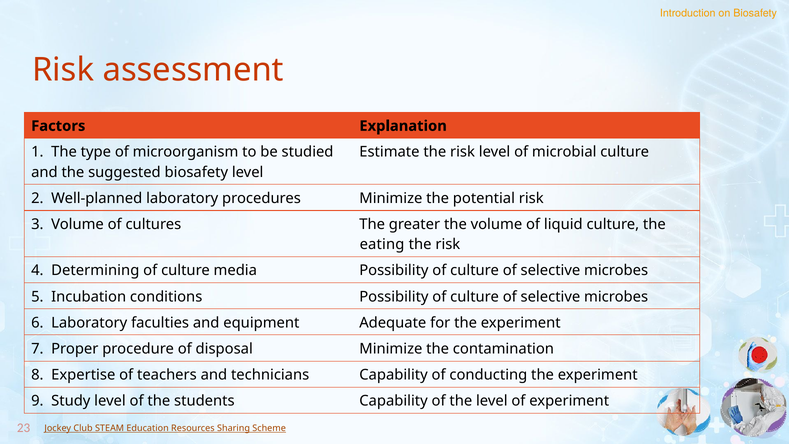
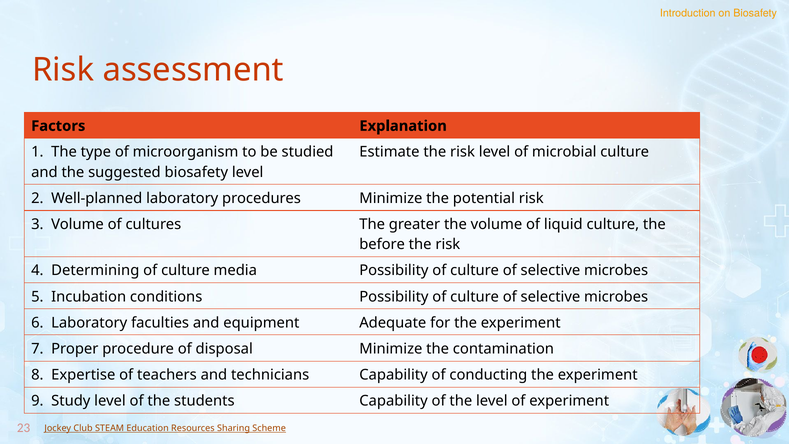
eating: eating -> before (382, 244)
